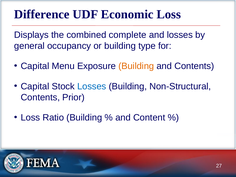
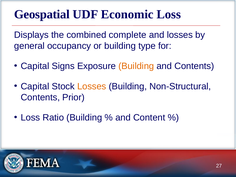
Difference: Difference -> Geospatial (42, 14)
Menu: Menu -> Signs (63, 66)
Losses colour: blue -> orange (92, 86)
